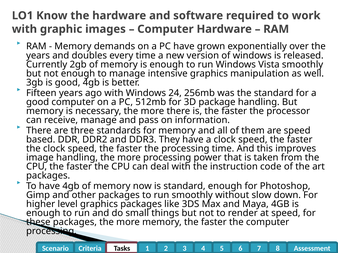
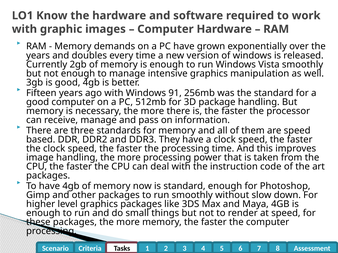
24: 24 -> 91 (175, 93)
